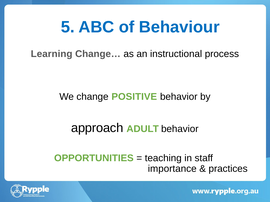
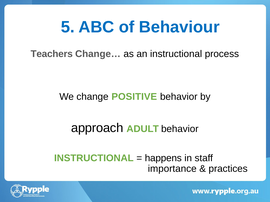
Learning: Learning -> Teachers (52, 54)
OPPORTUNITIES: OPPORTUNITIES -> INSTRUCTIONAL (94, 159)
teaching: teaching -> happens (163, 159)
